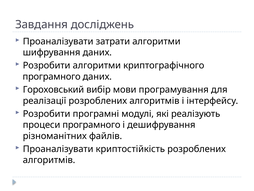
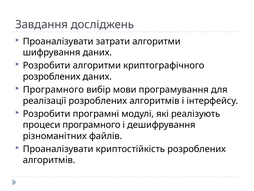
програмного: програмного -> розроблених (52, 76)
Гороховський: Гороховський -> Програмного (53, 90)
